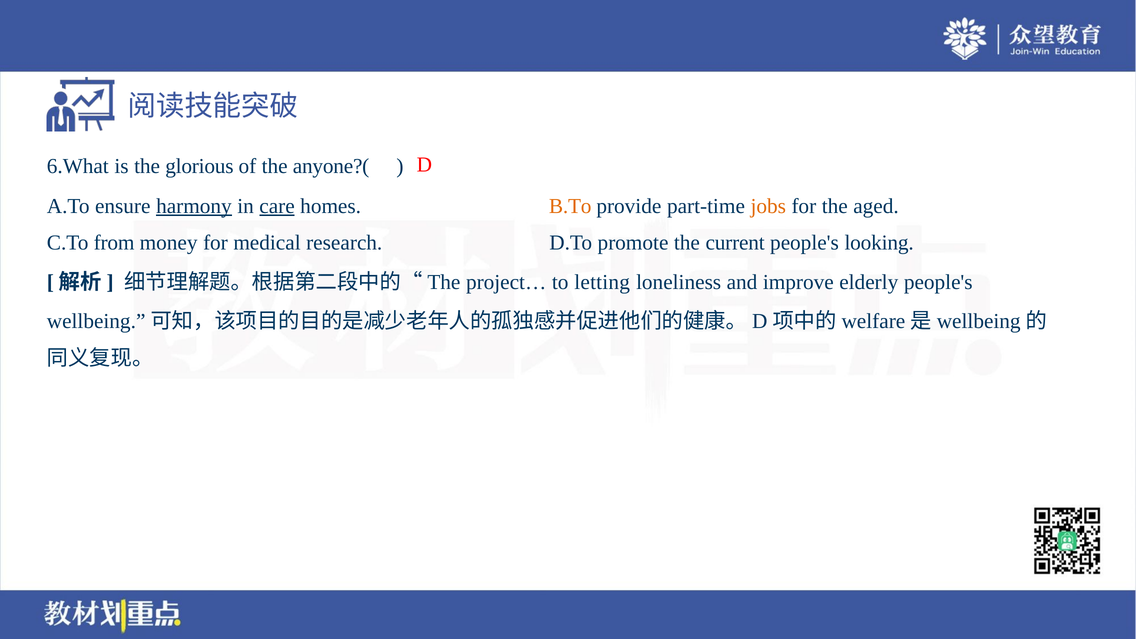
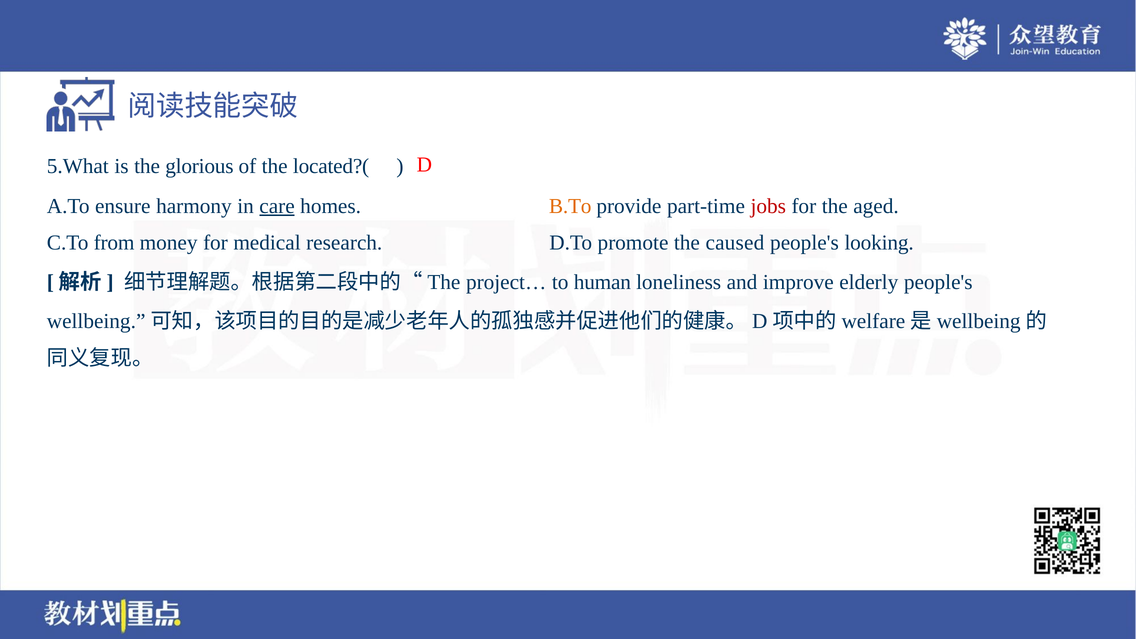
6.What: 6.What -> 5.What (78, 166)
anyone?(: anyone?( -> located?( (331, 166)
harmony underline: present -> none (194, 206)
jobs colour: orange -> red (768, 206)
current: current -> caused (735, 243)
letting: letting -> human (602, 282)
